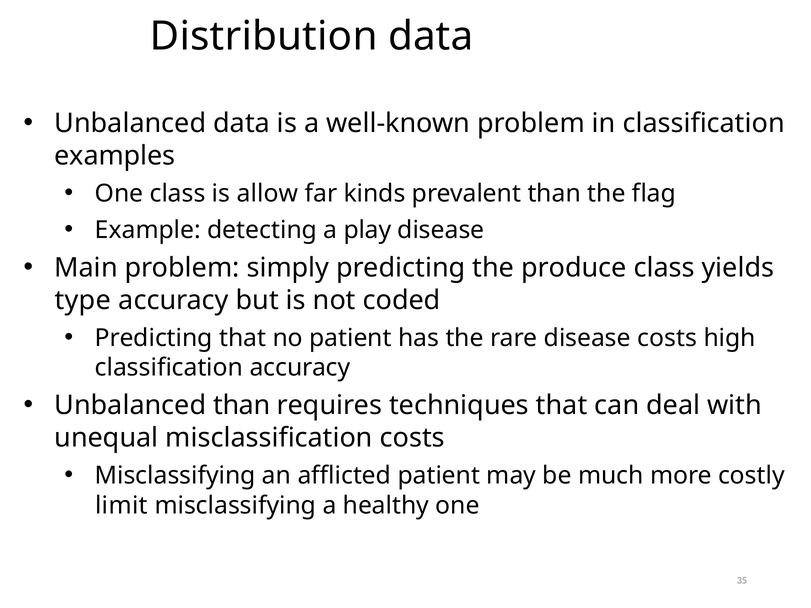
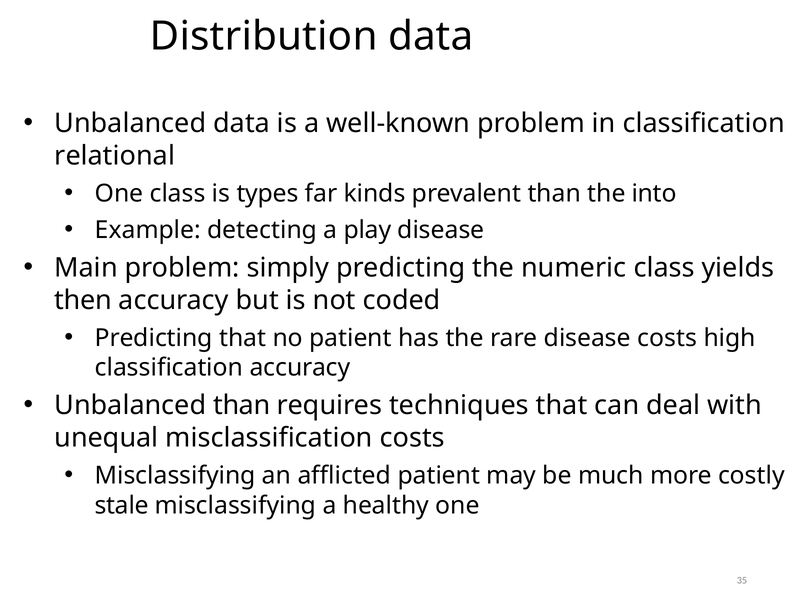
examples: examples -> relational (115, 156)
allow: allow -> types (267, 193)
flag: flag -> into (654, 193)
produce: produce -> numeric (574, 268)
type: type -> then (83, 300)
limit: limit -> stale (122, 506)
